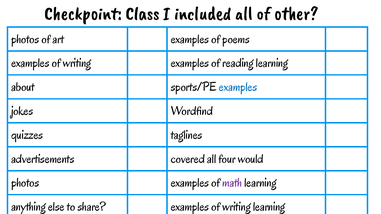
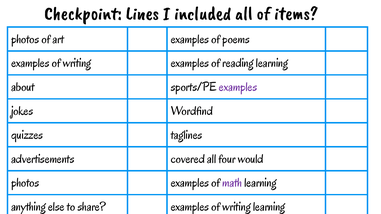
Class: Class -> Lines (143, 13)
other: other -> items (296, 13)
examples colour: blue -> purple (238, 87)
